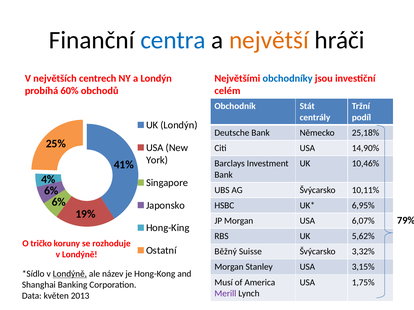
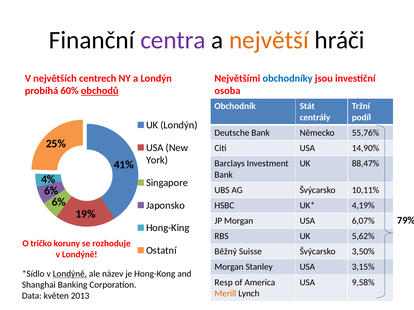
centra colour: blue -> purple (173, 40)
obchodů underline: none -> present (100, 91)
celém: celém -> osoba (227, 91)
25,18%: 25,18% -> 55,76% (366, 133)
10,46%: 10,46% -> 88,47% (366, 164)
6,95%: 6,95% -> 4,19% (363, 206)
3,32%: 3,32% -> 3,50% (363, 252)
Musí: Musí -> Resp (224, 283)
1,75%: 1,75% -> 9,58% (363, 283)
Merill colour: purple -> orange (225, 294)
